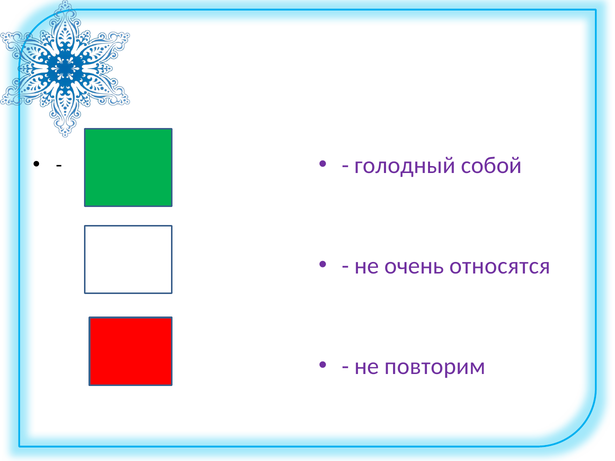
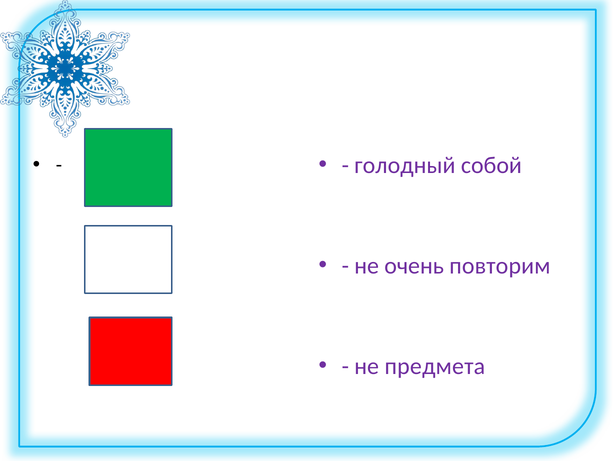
относятся: относятся -> повторим (500, 266)
повторим: повторим -> предмета (435, 366)
